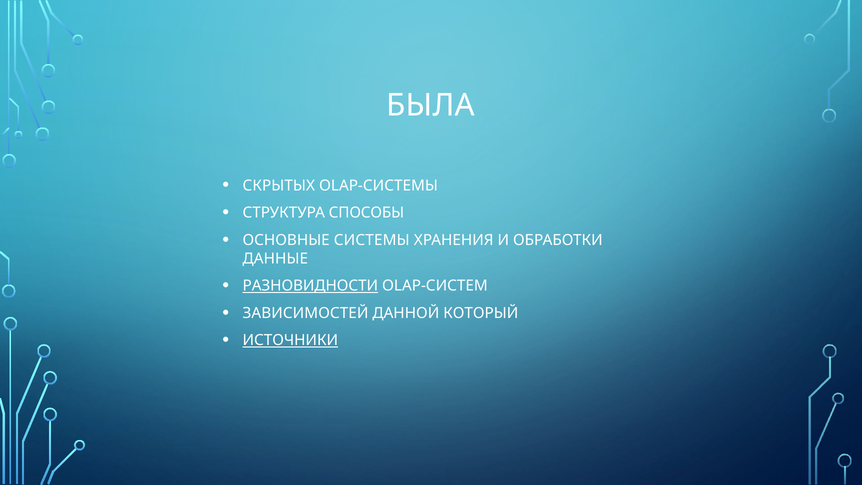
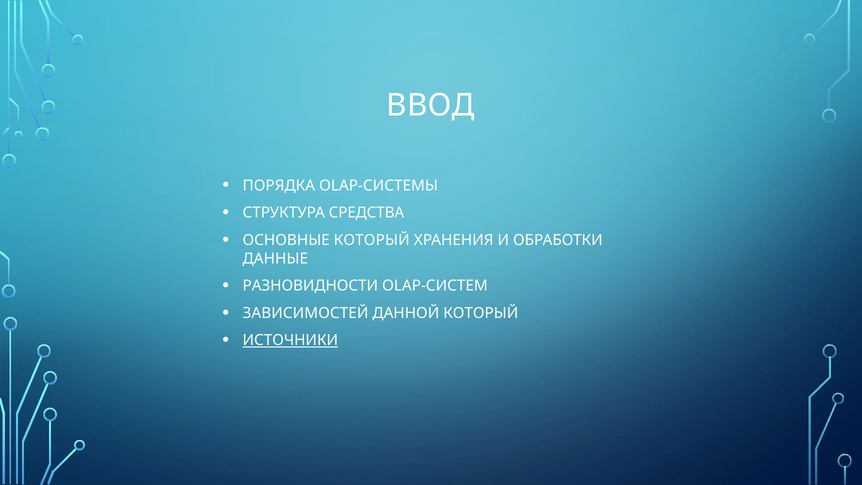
БЫЛА: БЫЛА -> ВВОД (431, 105)
СКРЫТЫХ: СКРЫТЫХ -> ПОРЯДКА (279, 185)
СПОСОБЫ: СПОСОБЫ -> СРЕДСТВА (366, 213)
ОСНОВНЫЕ СИСТЕМЫ: СИСТЕМЫ -> КОТОРЫЙ (372, 240)
РАЗНОВИДНОСТИ underline: present -> none (310, 286)
